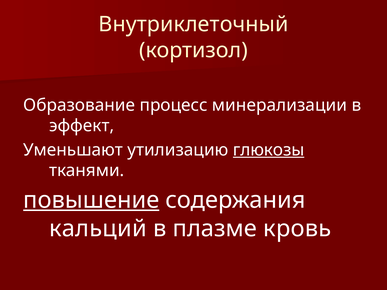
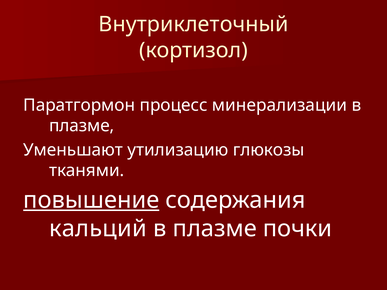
Образование: Образование -> Паратгормон (79, 105)
эффект: эффект -> плазме (82, 126)
глюкозы underline: present -> none (269, 150)
кровь: кровь -> почки (297, 229)
